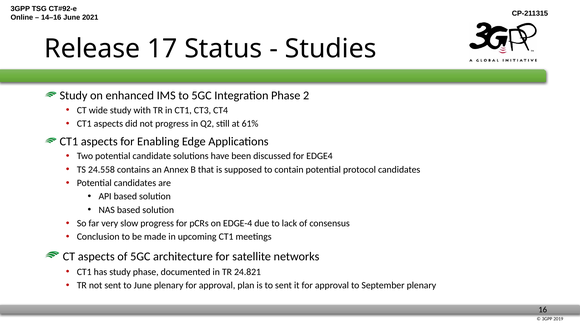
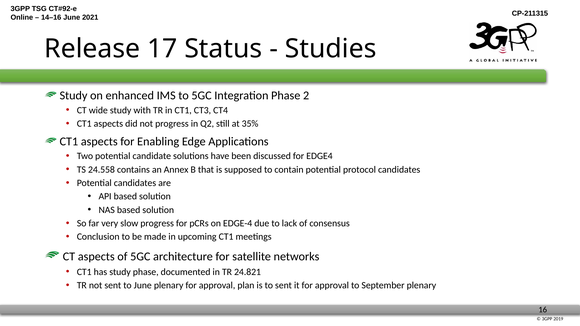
61%: 61% -> 35% (250, 124)
